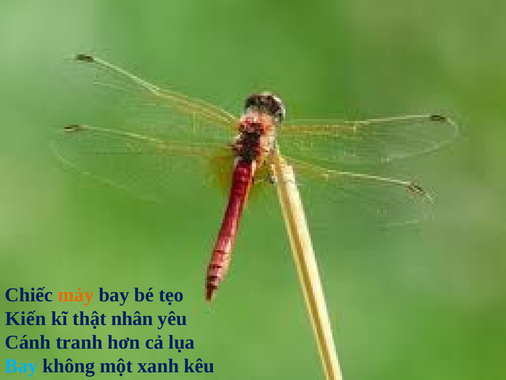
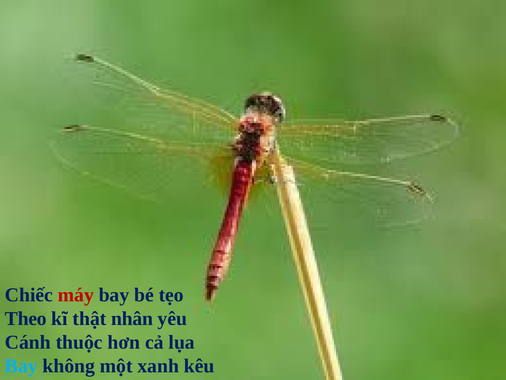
máy colour: orange -> red (76, 295)
Kiến: Kiến -> Theo (26, 318)
tranh: tranh -> thuộc (79, 342)
